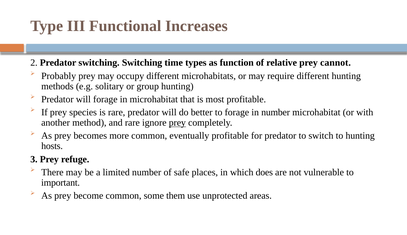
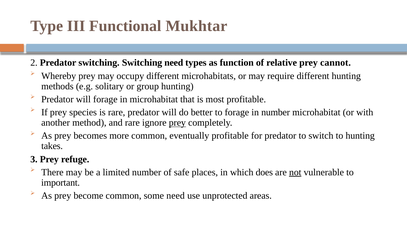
Increases: Increases -> Mukhtar (196, 26)
Switching time: time -> need (174, 63)
Probably: Probably -> Whereby (59, 76)
hosts: hosts -> takes (52, 146)
not underline: none -> present (295, 172)
some them: them -> need (176, 196)
